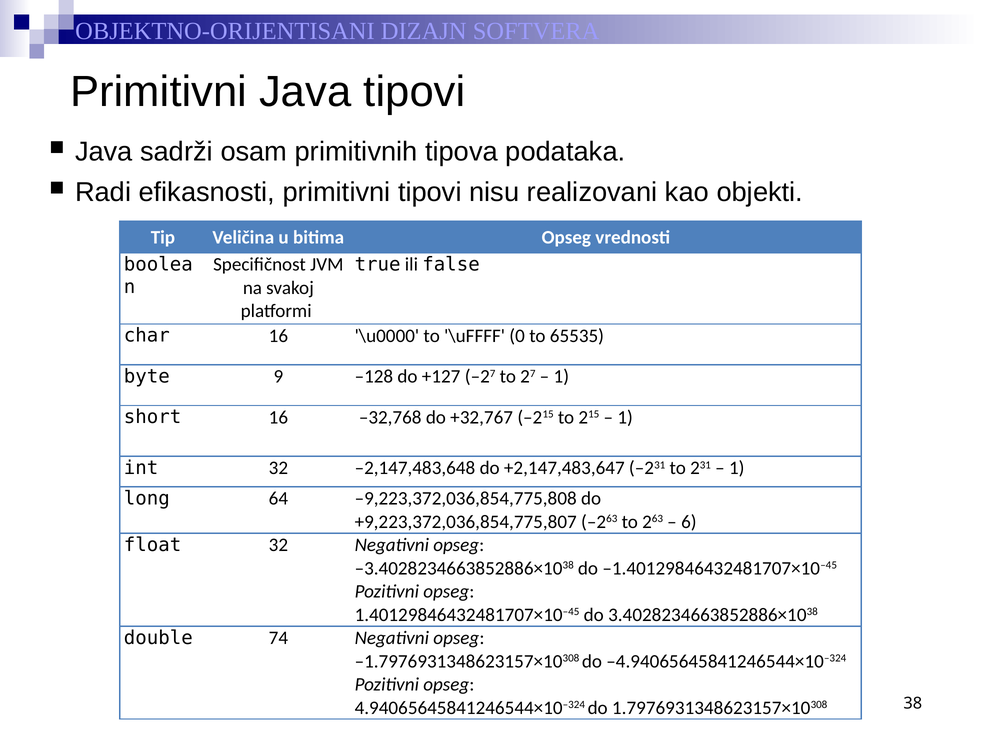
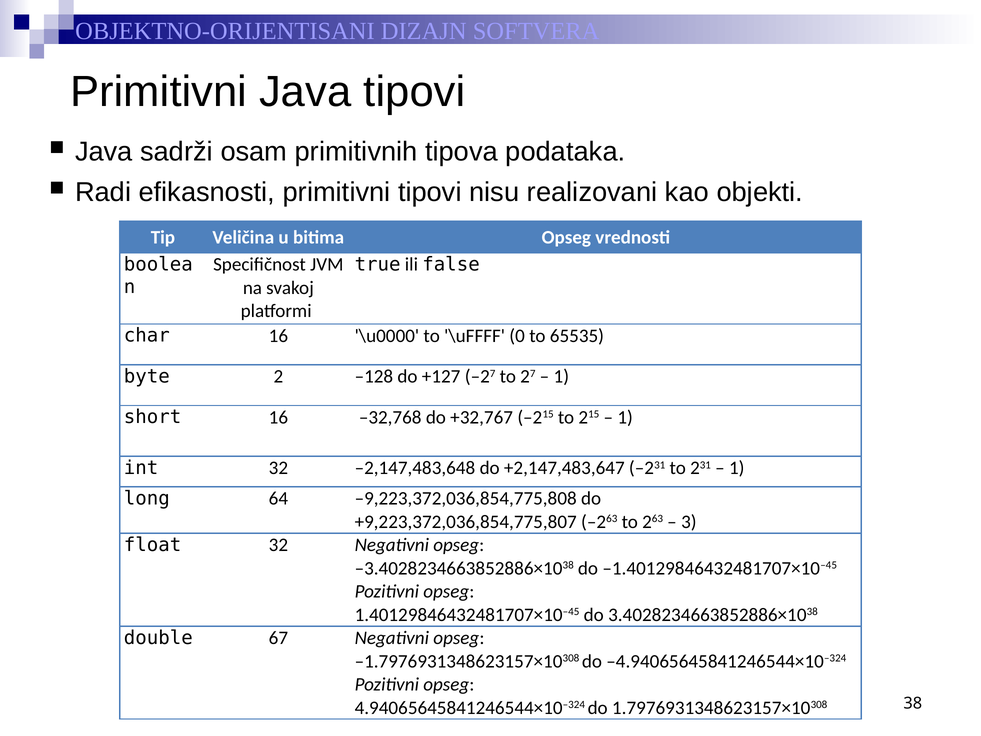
9: 9 -> 2 (278, 376)
6: 6 -> 3 (689, 522)
74: 74 -> 67 (278, 638)
